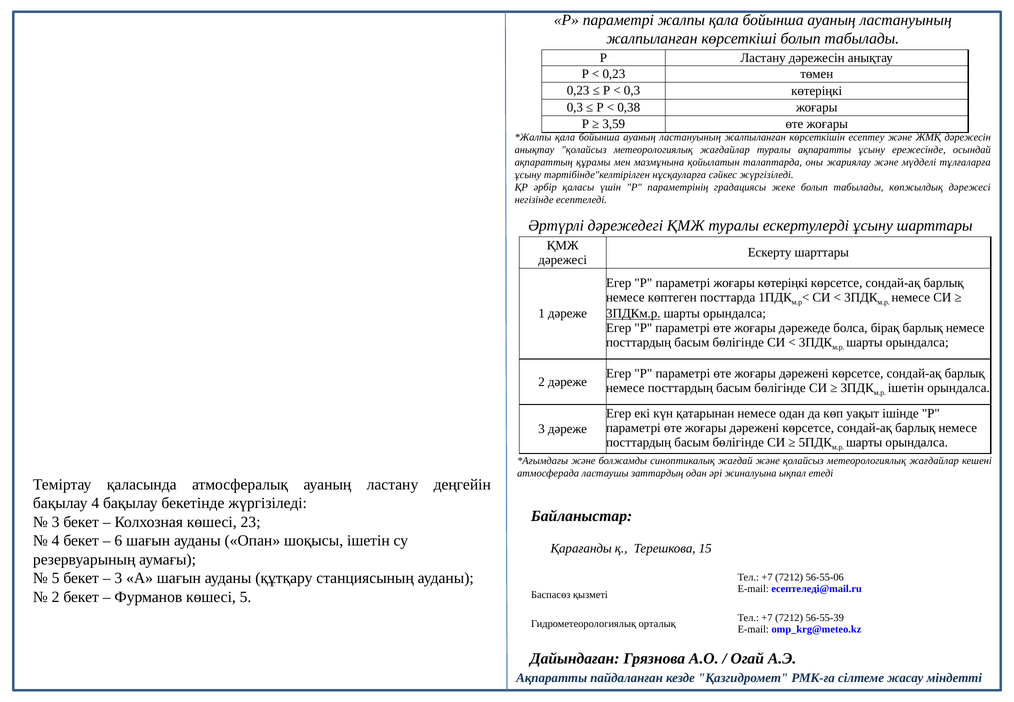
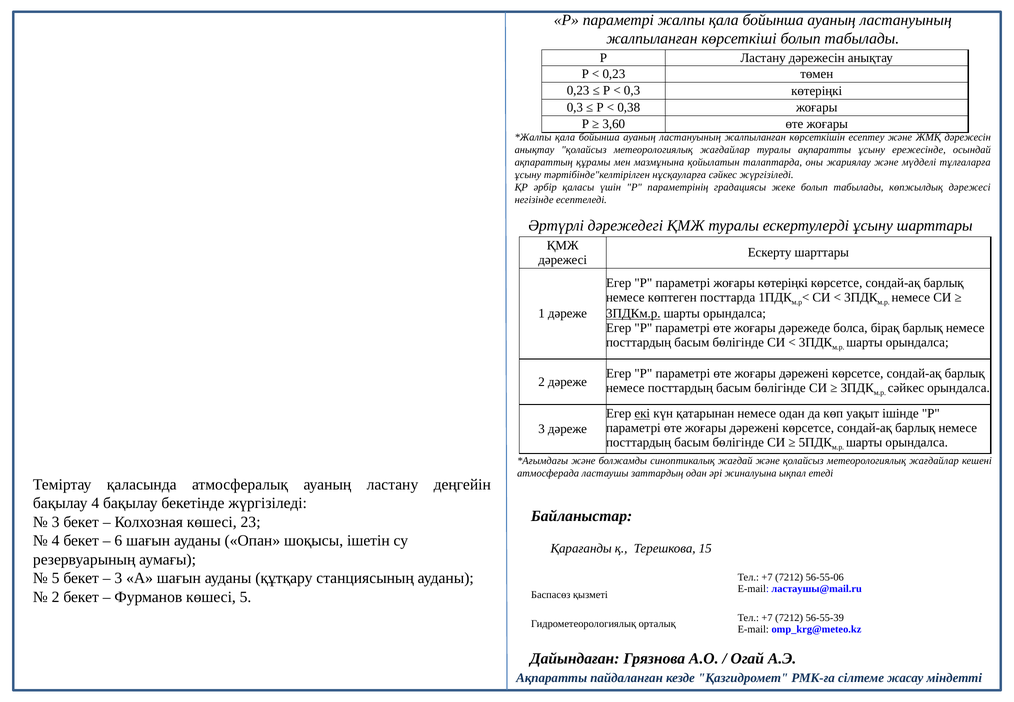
3,59: 3,59 -> 3,60 (614, 124)
ішетін: ішетін -> сәйкес (906, 388)
екі underline: none -> present (642, 414)
есептеледі@mail.ru: есептеледі@mail.ru -> ластаушы@mail.ru (817, 589)
